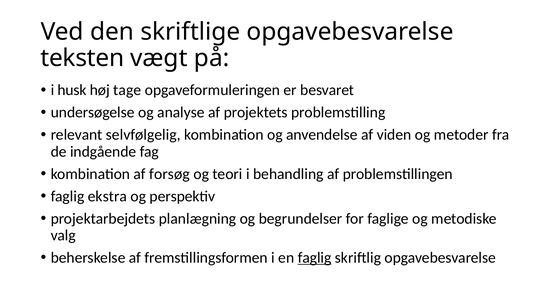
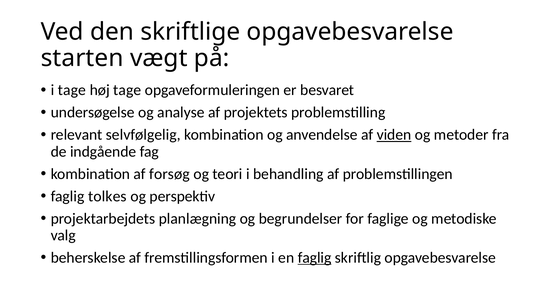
teksten: teksten -> starten (82, 58)
i husk: husk -> tage (72, 90)
viden underline: none -> present (394, 135)
ekstra: ekstra -> tolkes (107, 196)
